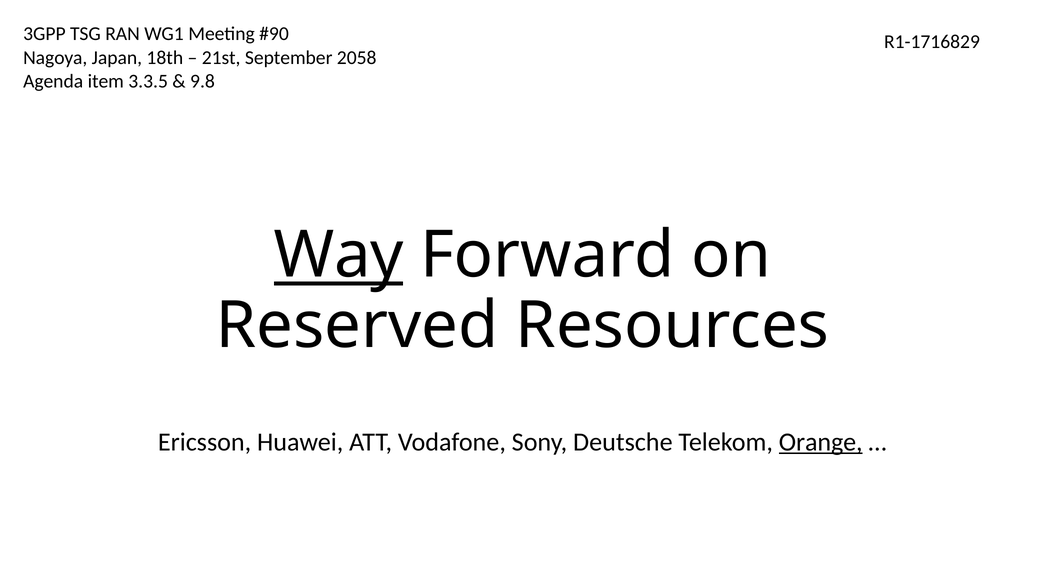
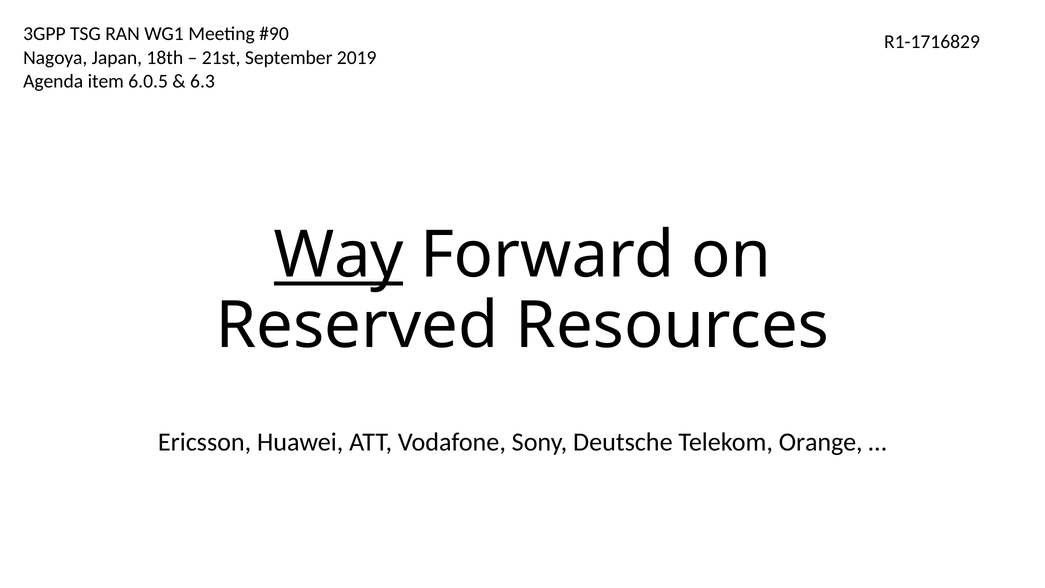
2058: 2058 -> 2019 (357, 58)
3.3.5: 3.3.5 -> 6.0.5 (148, 81)
9.8: 9.8 -> 6.3 (202, 81)
Orange underline: present -> none (821, 442)
